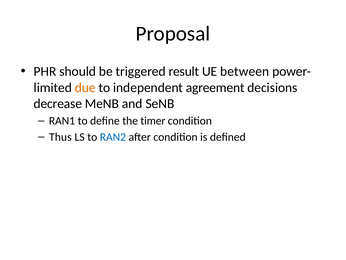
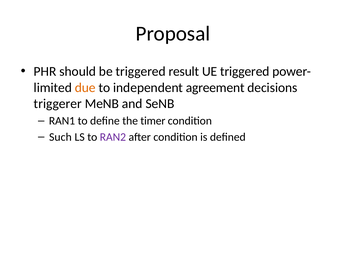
UE between: between -> triggered (245, 71)
decrease: decrease -> triggerer (58, 103)
Thus: Thus -> Such (60, 137)
RAN2 colour: blue -> purple (113, 137)
